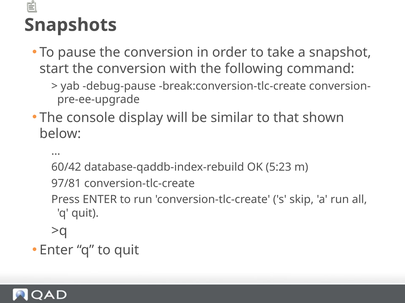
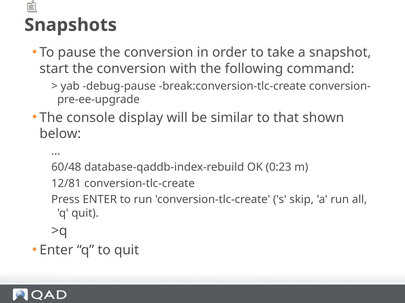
60/42: 60/42 -> 60/48 (66, 168)
5:23: 5:23 -> 0:23 (279, 168)
97/81: 97/81 -> 12/81 (66, 184)
